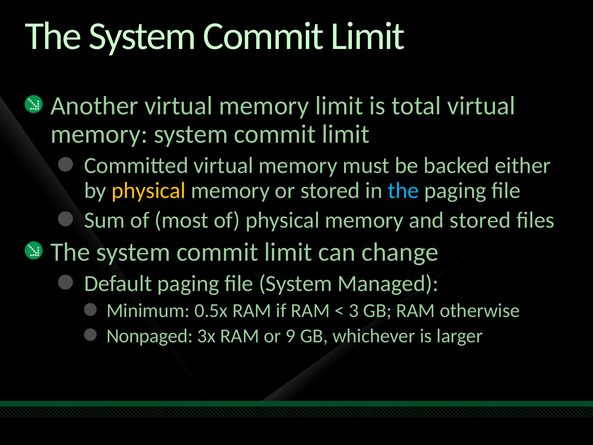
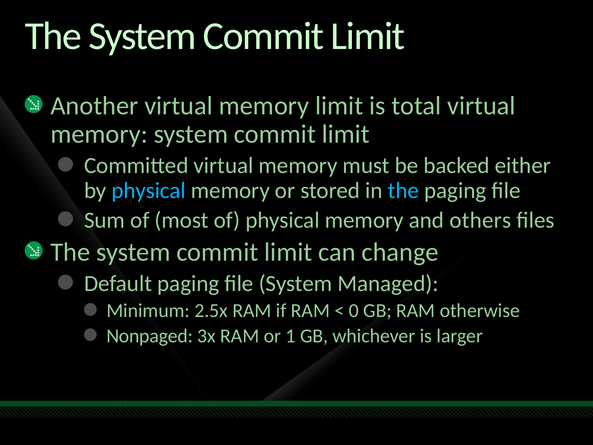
physical colour: yellow -> light blue (149, 190)
and stored: stored -> others (480, 220)
0.5x: 0.5x -> 2.5x (211, 310)
3: 3 -> 0 (354, 310)
9: 9 -> 1 (291, 336)
